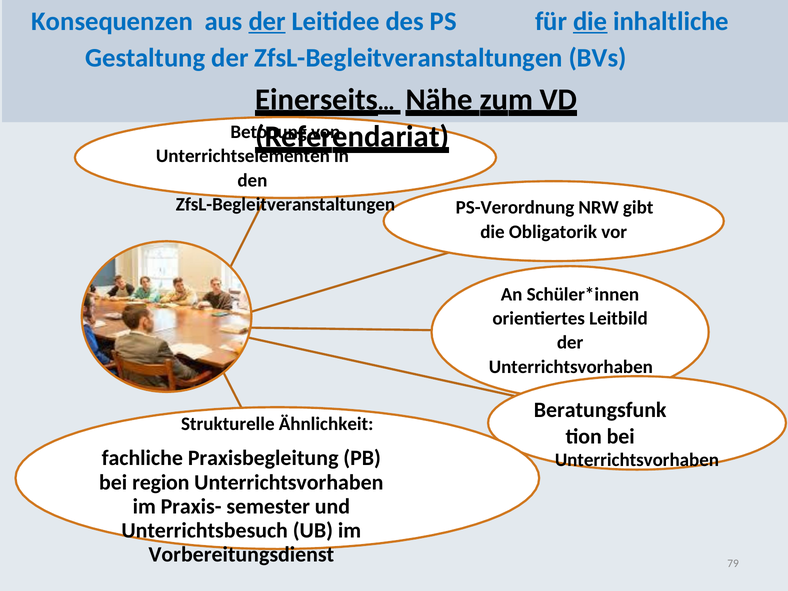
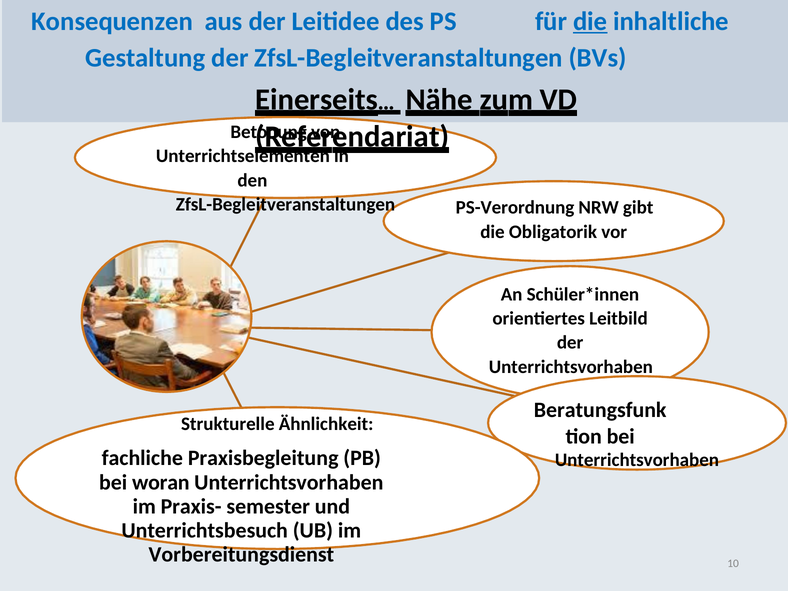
der underline: present -> none (267, 21)
region: region -> woran (161, 482)
79: 79 -> 10 (733, 563)
